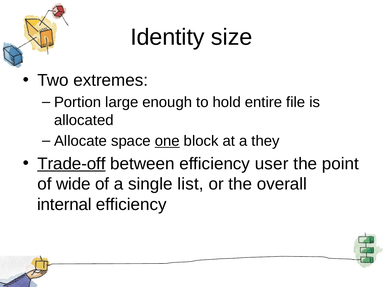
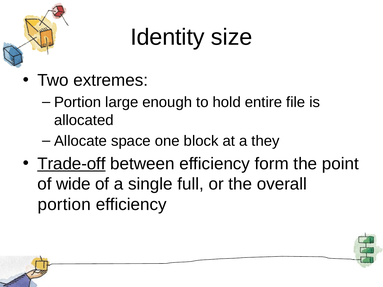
one underline: present -> none (167, 141)
user: user -> form (272, 164)
list: list -> full (191, 184)
internal: internal -> portion (64, 205)
